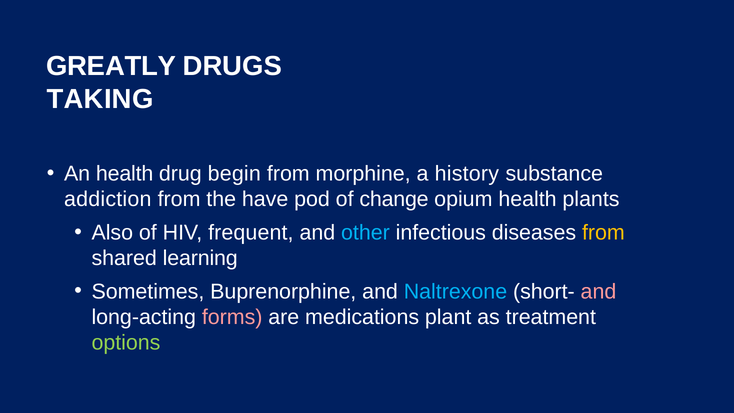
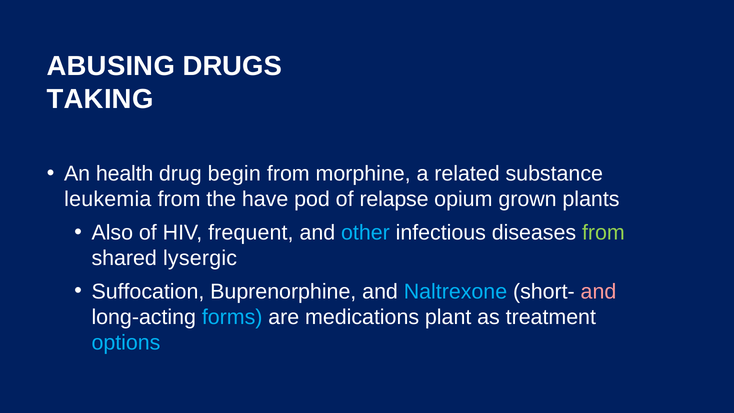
GREATLY: GREATLY -> ABUSING (111, 66)
history: history -> related (467, 174)
addiction: addiction -> leukemia (108, 199)
change: change -> relapse (394, 199)
opium health: health -> grown (527, 199)
from colour: yellow -> light green (603, 233)
learning: learning -> lysergic (200, 258)
Sometimes: Sometimes -> Suffocation (148, 292)
forms colour: pink -> light blue (232, 317)
options colour: light green -> light blue (126, 343)
